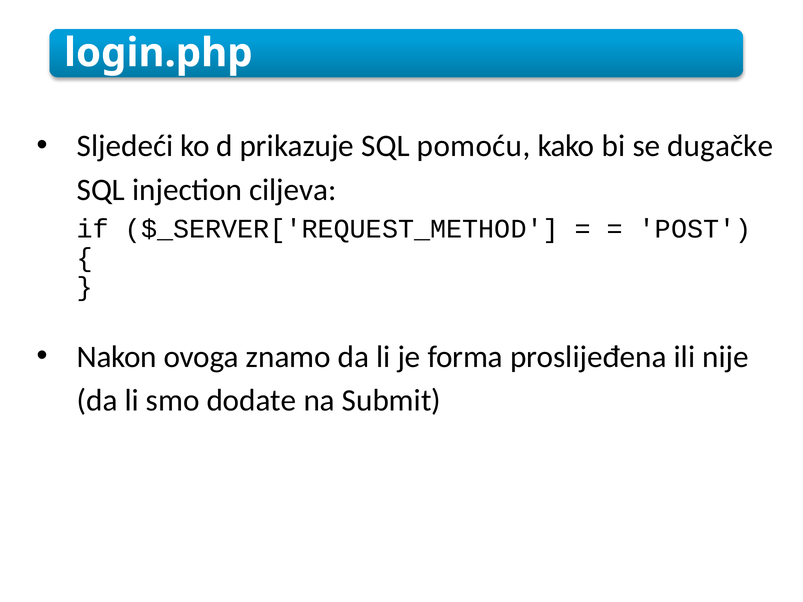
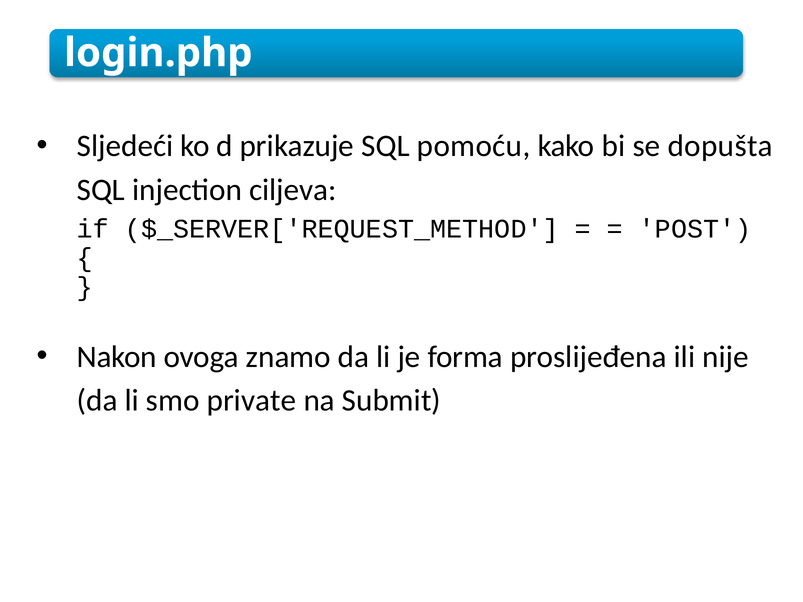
dugačke: dugačke -> dopušta (720, 146)
dodate: dodate -> private (251, 401)
